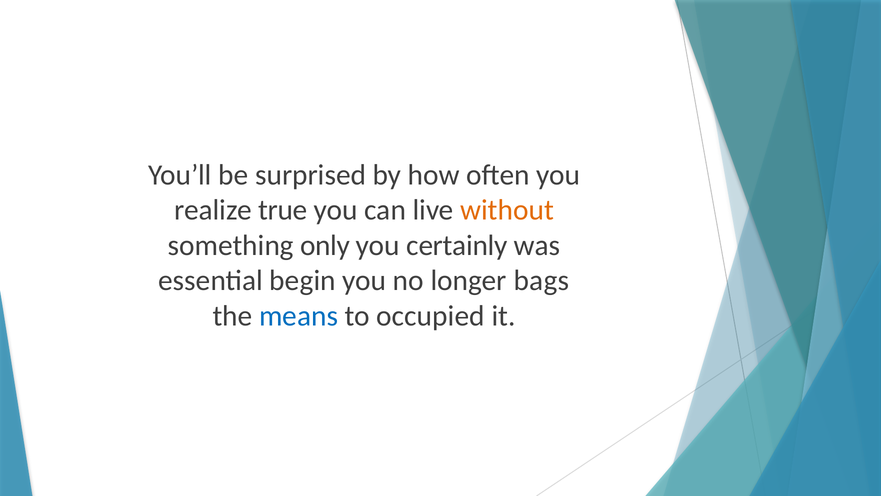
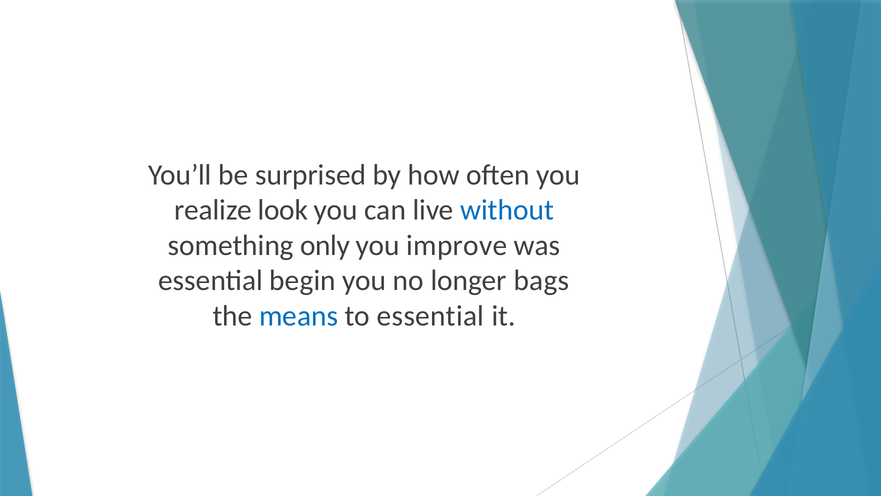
true: true -> look (283, 210)
without colour: orange -> blue (507, 210)
certainly: certainly -> improve (457, 245)
to occupied: occupied -> essential (431, 316)
